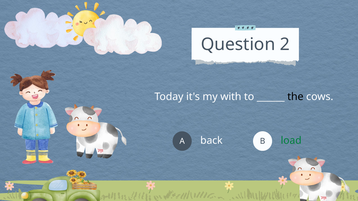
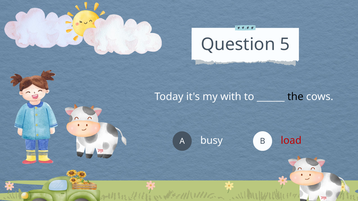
2: 2 -> 5 (285, 44)
load colour: green -> red (291, 141)
back: back -> busy (212, 141)
